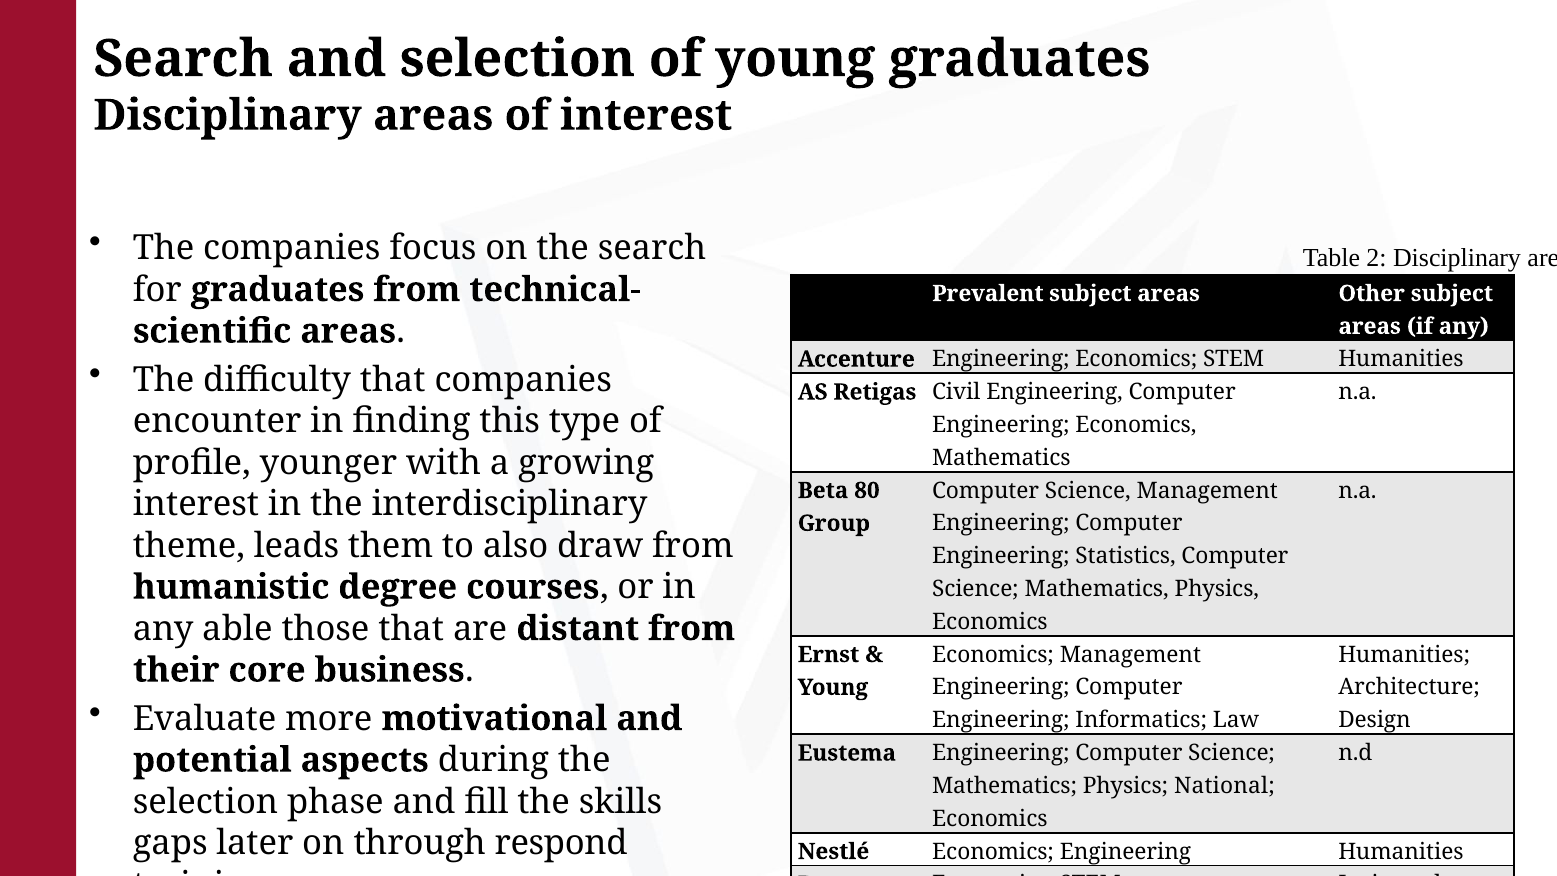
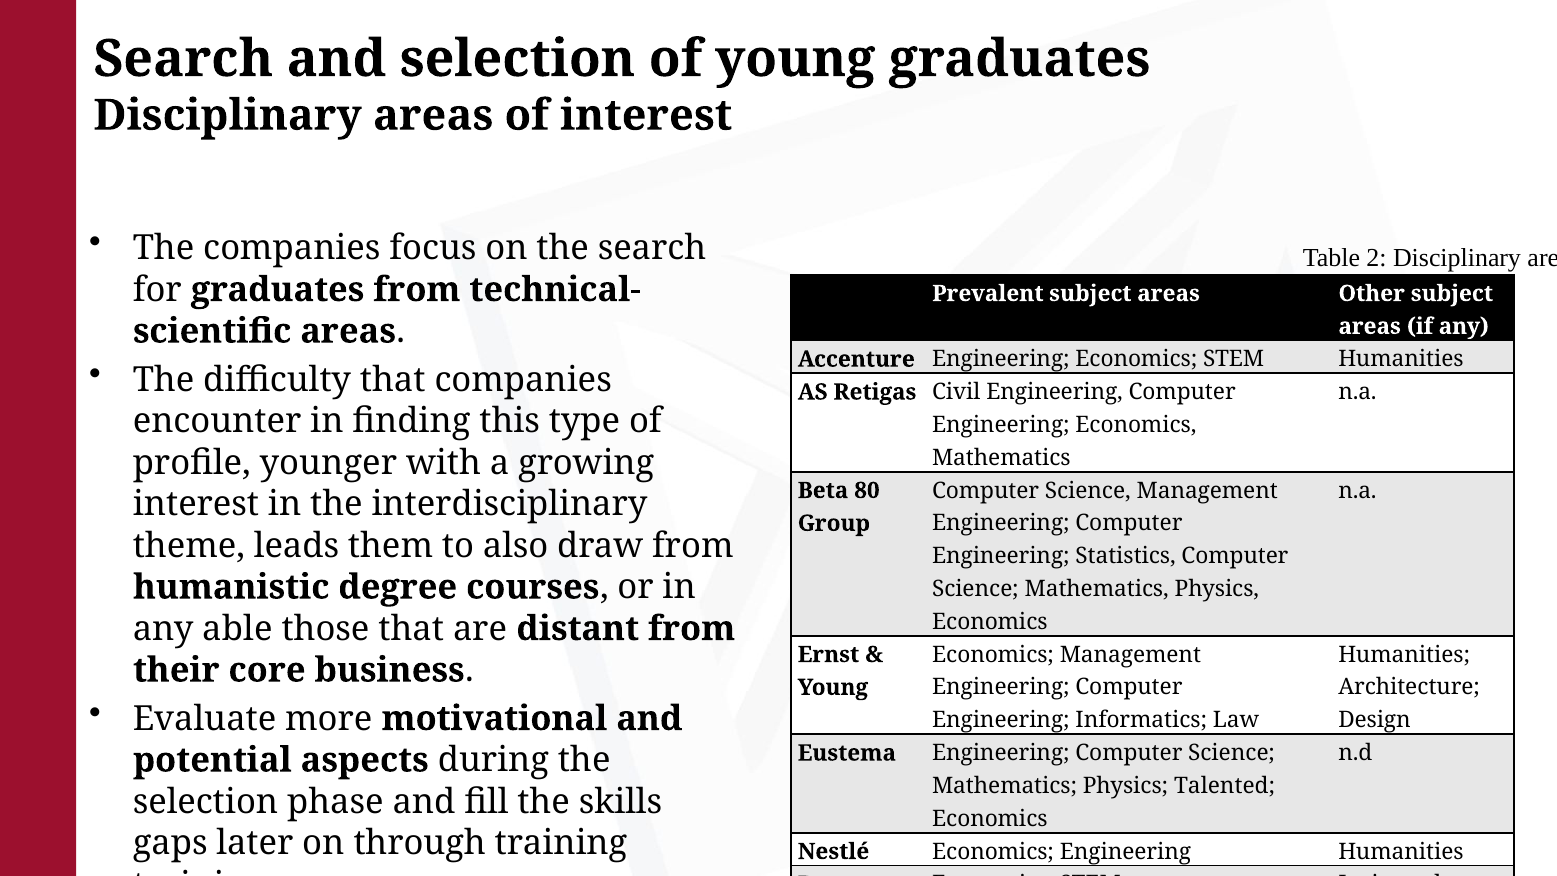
National: National -> Talented (1225, 786)
through respond: respond -> training (561, 843)
